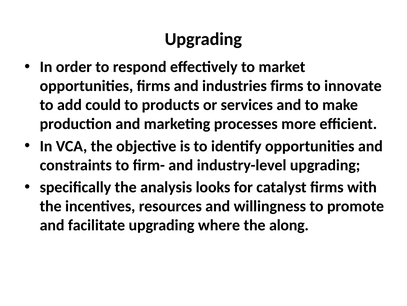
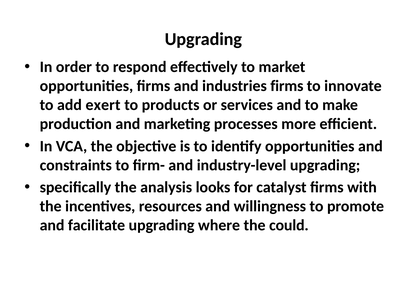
could: could -> exert (103, 105)
along: along -> could (289, 225)
